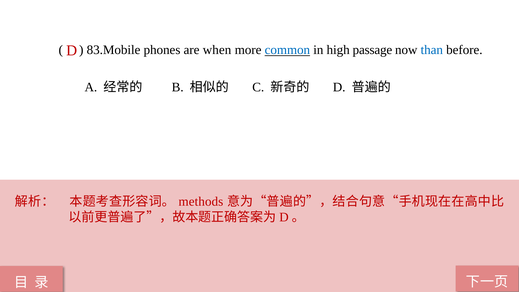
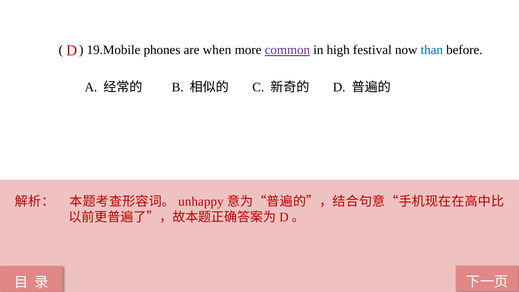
83.Mobile: 83.Mobile -> 19.Mobile (114, 50)
common colour: blue -> purple (287, 50)
passage: passage -> festival (372, 50)
methods: methods -> unhappy (201, 202)
